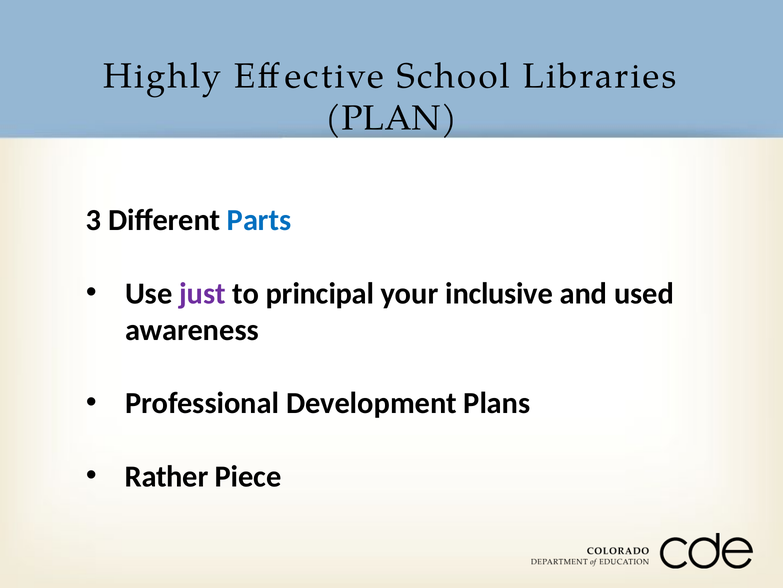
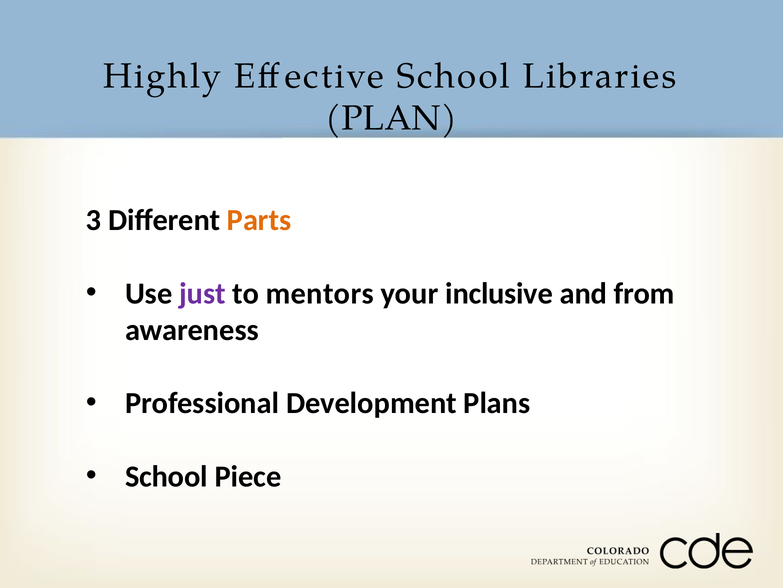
Parts colour: blue -> orange (259, 220)
principal: principal -> mentors (320, 293)
used: used -> from (644, 293)
Rather: Rather -> School (166, 476)
